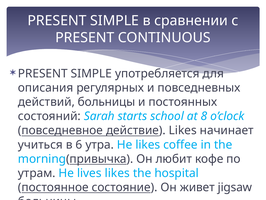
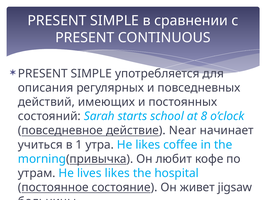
действий больницы: больницы -> имеющих (106, 102)
действие Likes: Likes -> Near (183, 130)
6: 6 -> 1 (79, 144)
